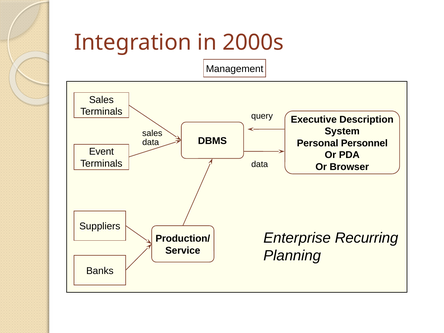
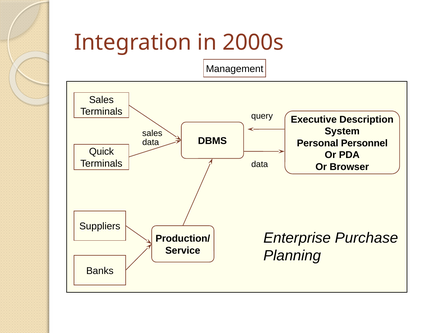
Event: Event -> Quick (101, 152)
Recurring: Recurring -> Purchase (366, 238)
